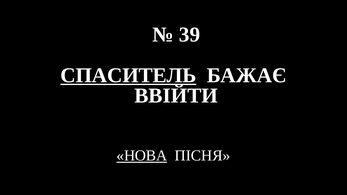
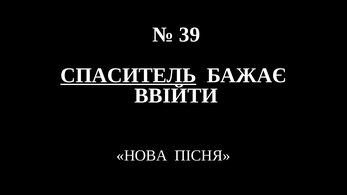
НОВА underline: present -> none (142, 156)
